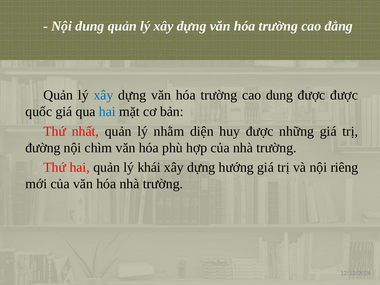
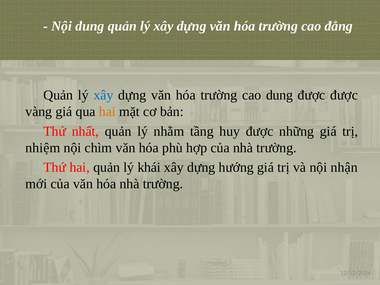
quốc: quốc -> vàng (39, 112)
hai colour: blue -> orange (107, 112)
diện: diện -> tầng (202, 131)
đường: đường -> nhiệm (43, 148)
riêng: riêng -> nhận (344, 167)
